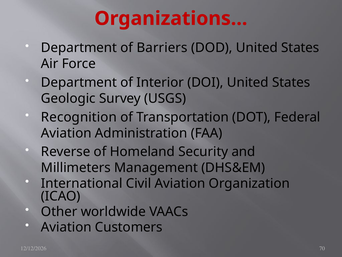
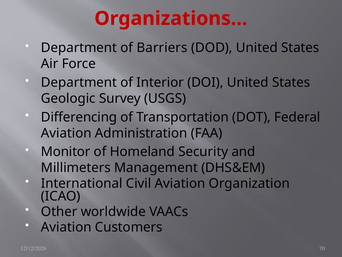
Recognition: Recognition -> Differencing (79, 117)
Reverse: Reverse -> Monitor (66, 151)
